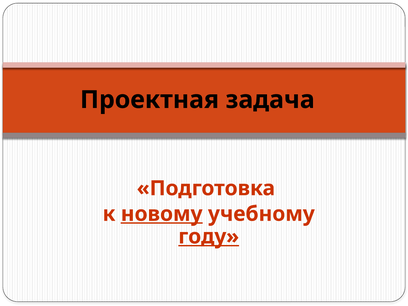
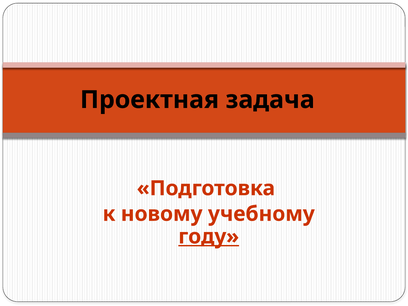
новому underline: present -> none (162, 214)
